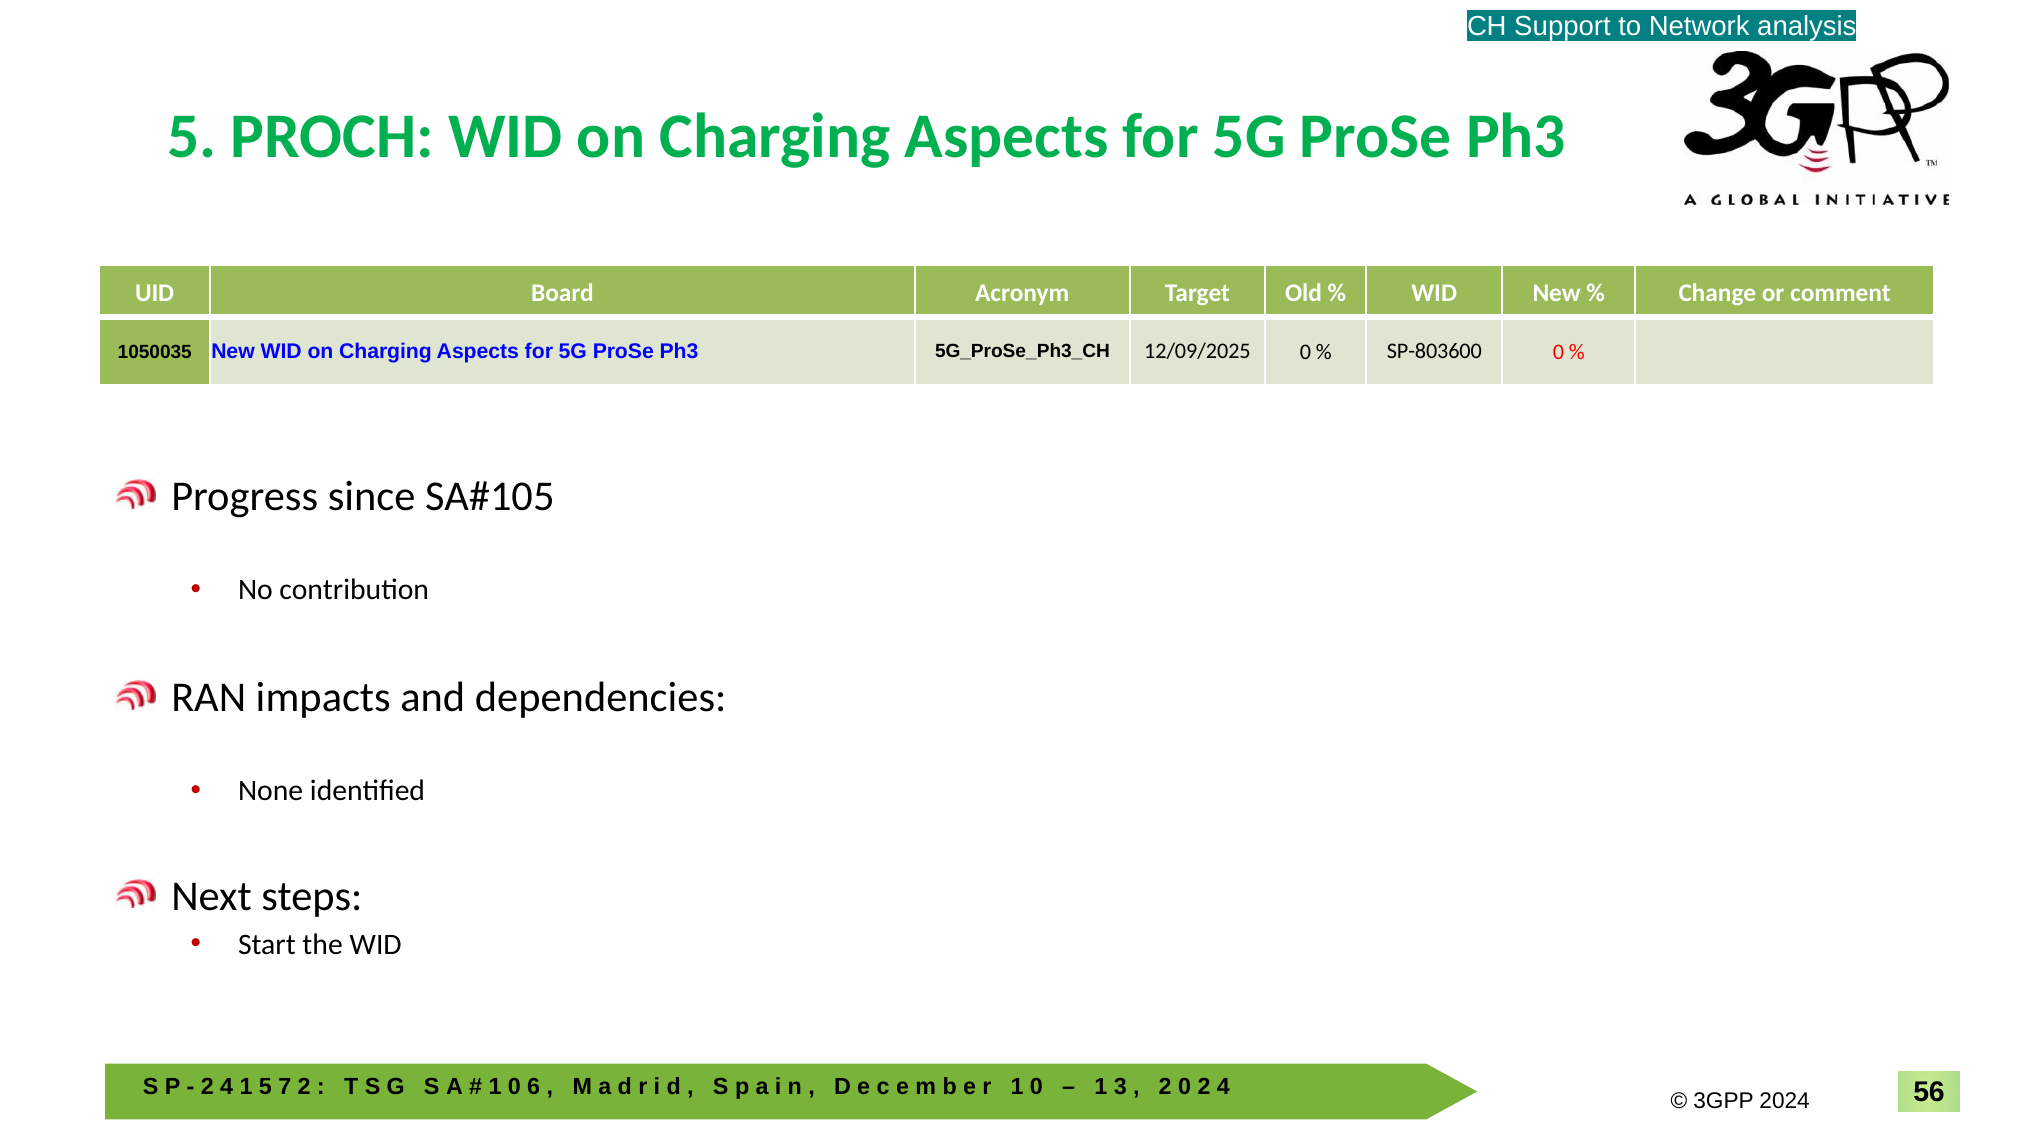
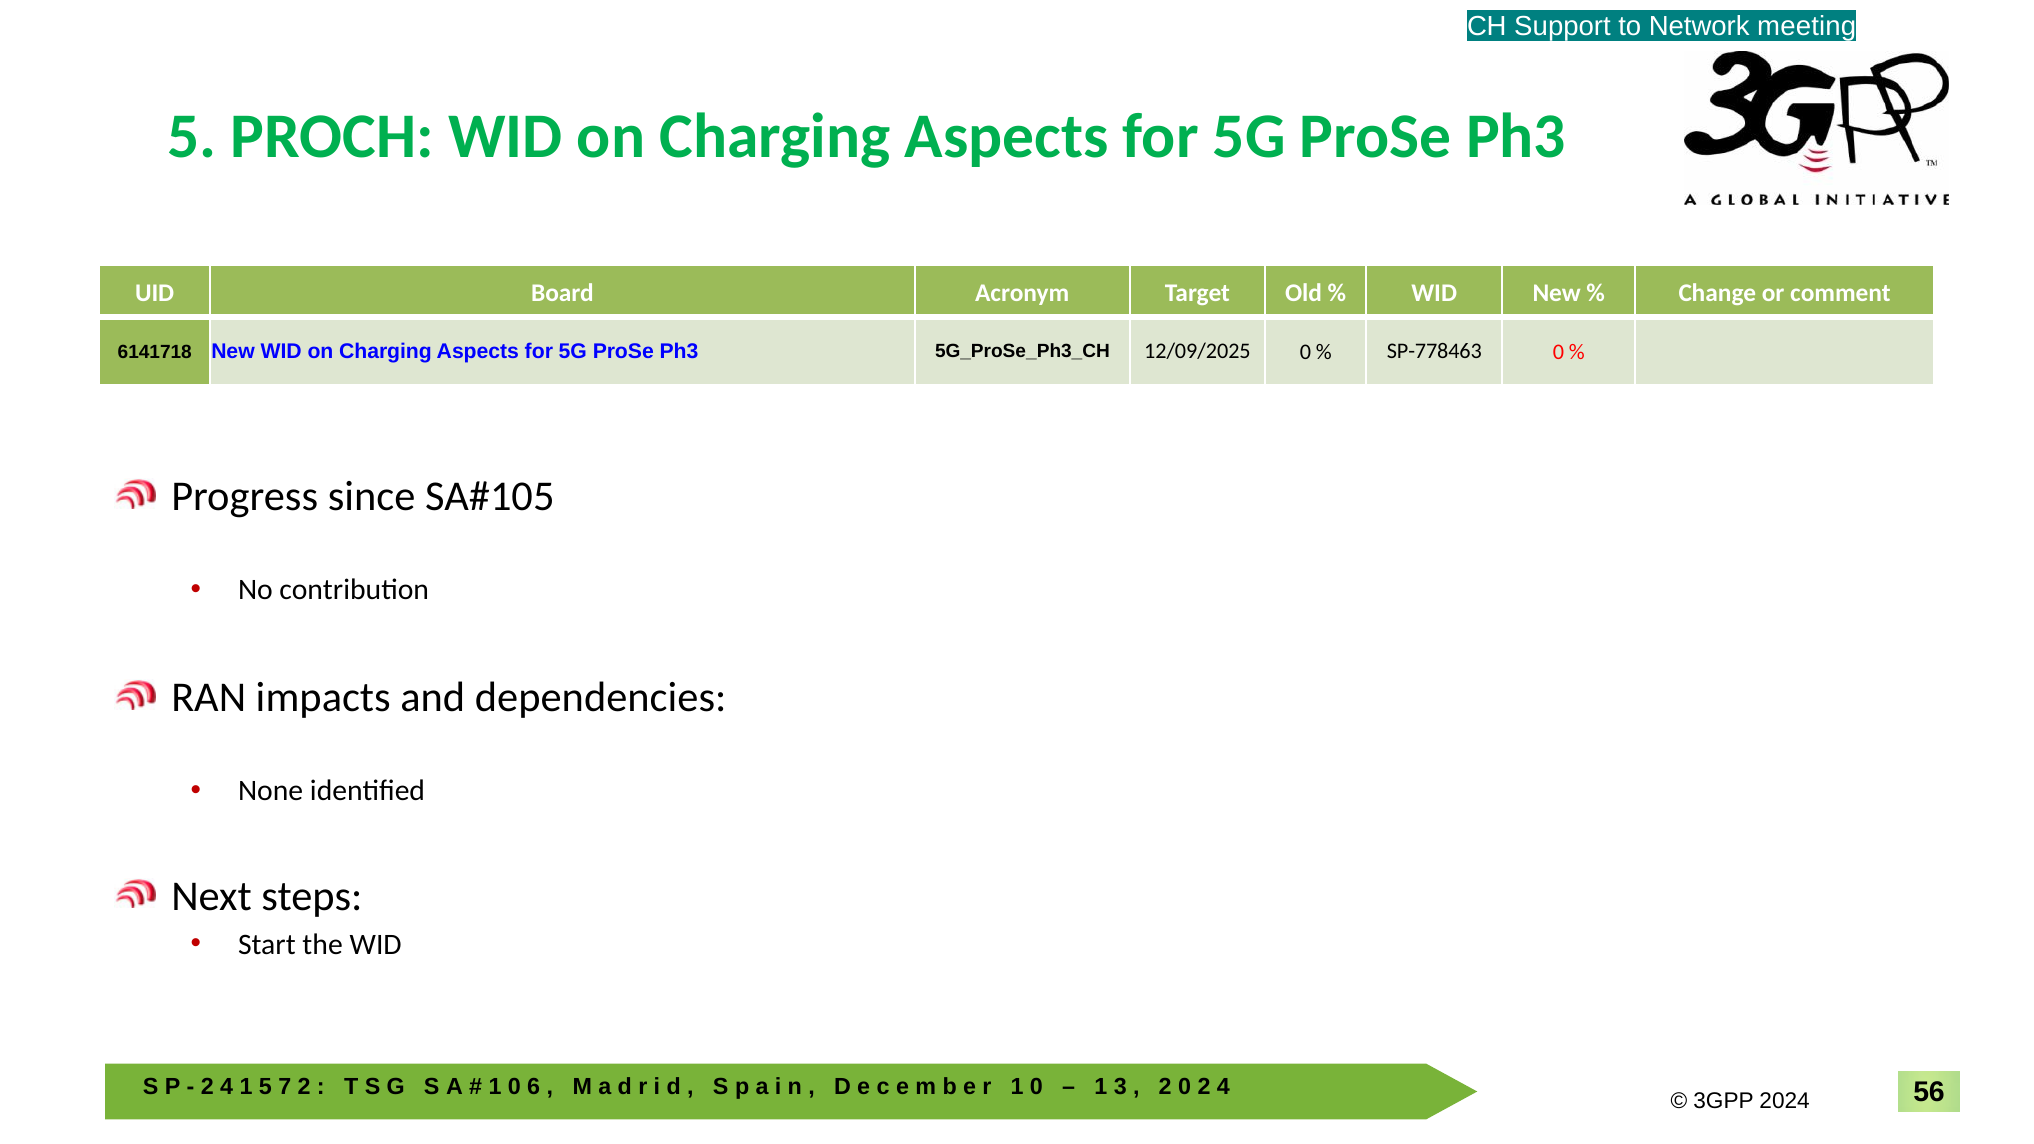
analysis: analysis -> meeting (1807, 26)
1050035: 1050035 -> 6141718 (155, 352)
SP-803600: SP-803600 -> SP-778463 (1434, 351)
